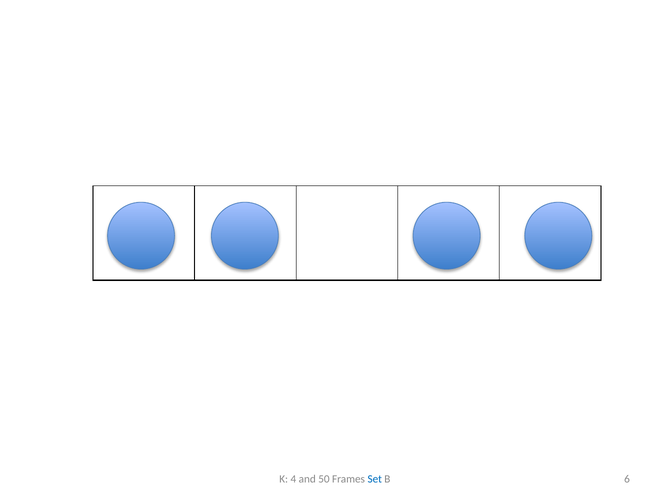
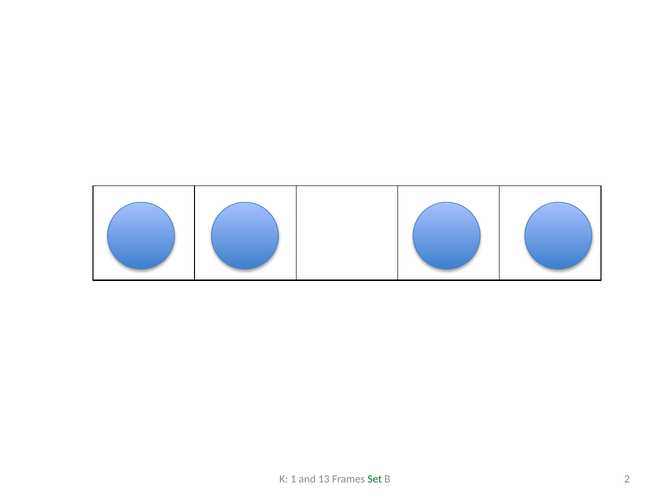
4: 4 -> 1 (293, 480)
50: 50 -> 13 (324, 480)
Set colour: blue -> green (375, 480)
6: 6 -> 2 (627, 480)
